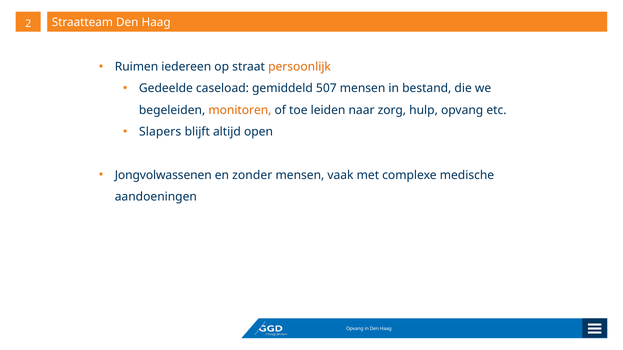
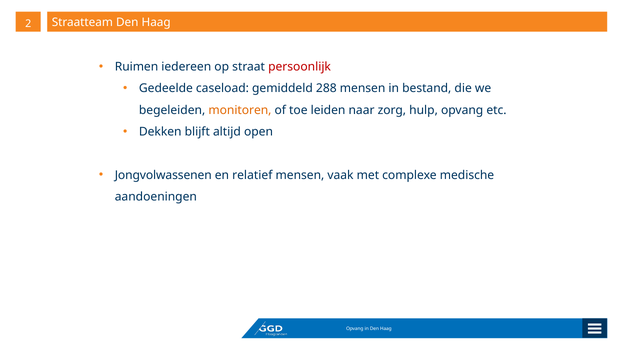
persoonlijk colour: orange -> red (300, 67)
507: 507 -> 288 (326, 89)
Slapers: Slapers -> Dekken (160, 132)
zonder: zonder -> relatief (252, 175)
